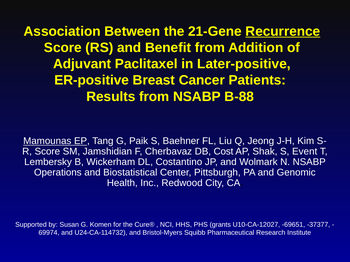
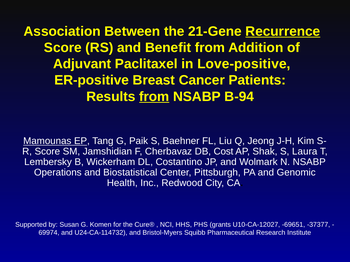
Later-positive: Later-positive -> Love-positive (244, 64)
from underline: none -> present (154, 97)
B-88: B-88 -> B-94 (239, 97)
Event: Event -> Laura (305, 152)
